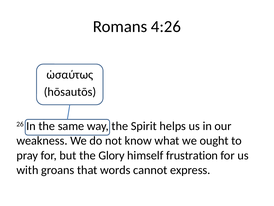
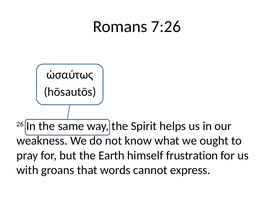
4:26: 4:26 -> 7:26 (166, 27)
Glory: Glory -> Earth (112, 155)
